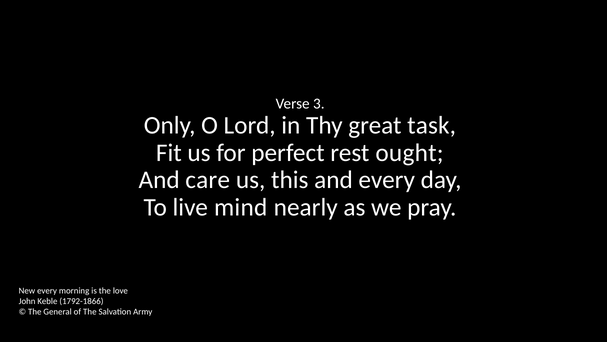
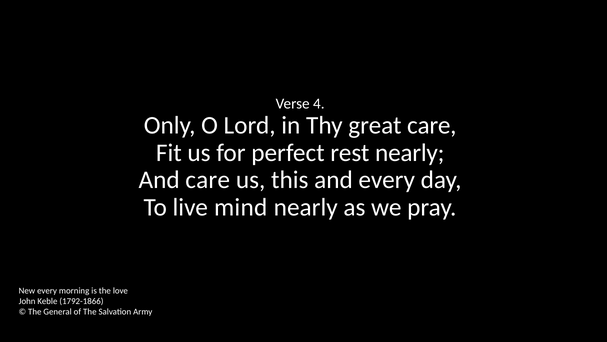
3: 3 -> 4 (319, 103)
great task: task -> care (432, 125)
rest ought: ought -> nearly (410, 152)
